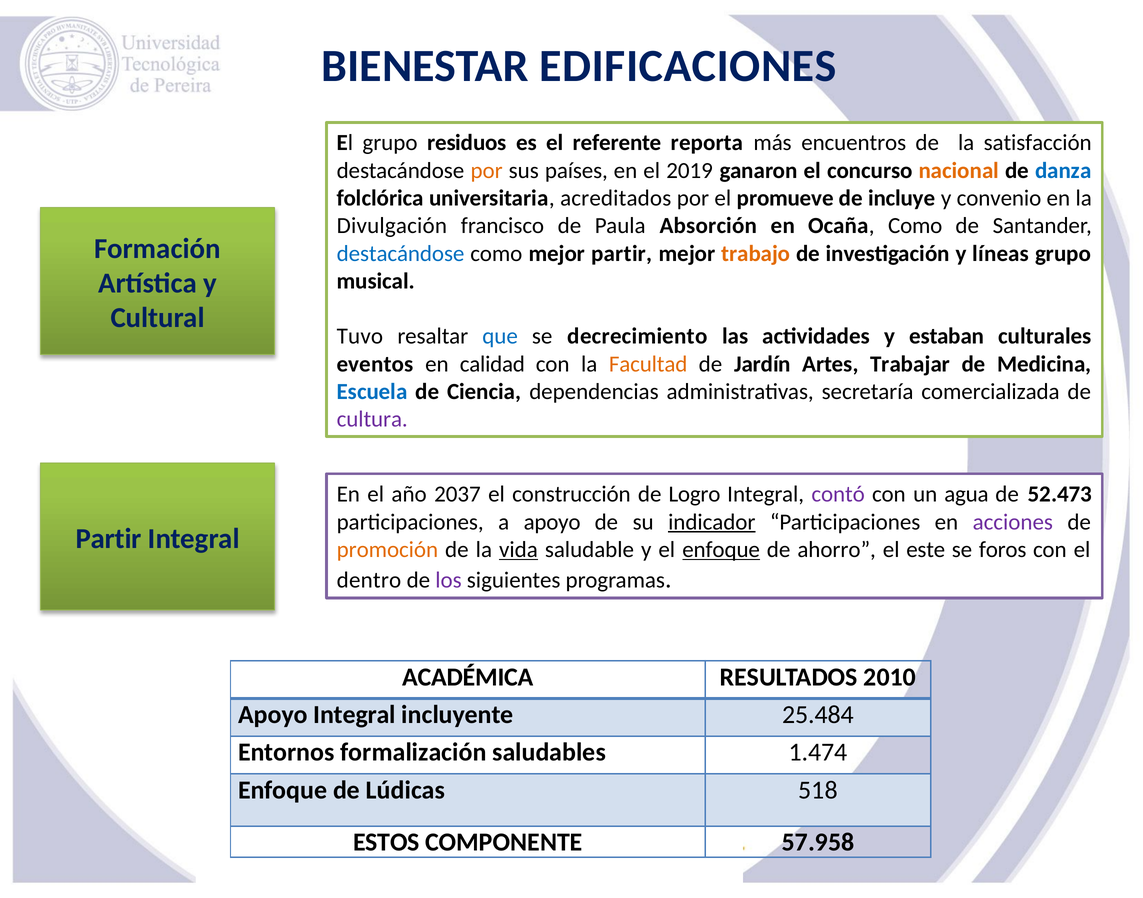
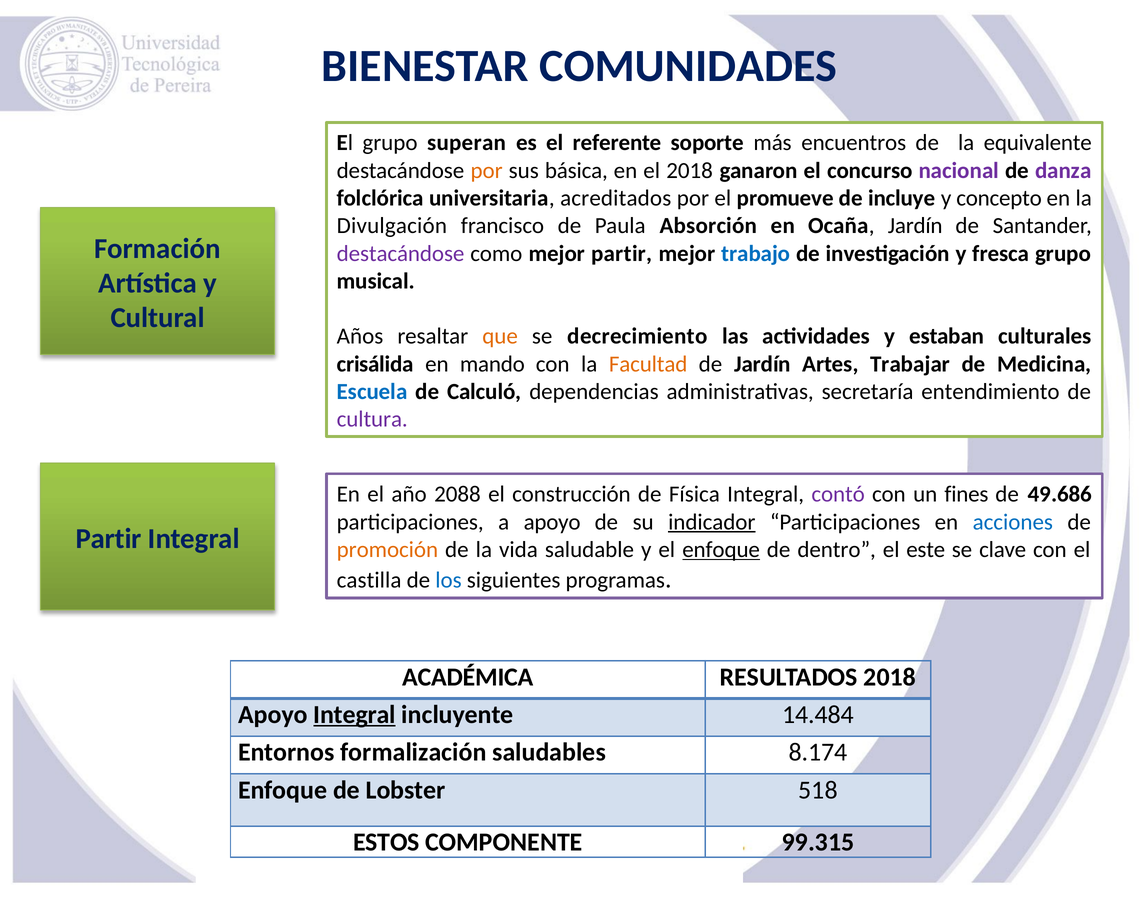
EDIFICACIONES: EDIFICACIONES -> COMUNIDADES (688, 66)
residuos: residuos -> superan (467, 143)
reporta: reporta -> soporte (707, 143)
satisfacción: satisfacción -> equivalente (1038, 143)
países: países -> básica (576, 171)
el 2019: 2019 -> 2018 (690, 171)
nacional colour: orange -> purple (959, 171)
danza colour: blue -> purple (1063, 171)
convenio: convenio -> concepto (999, 198)
Ocaña Como: Como -> Jardín (915, 226)
destacándose colour: blue -> purple (401, 253)
trabajo colour: orange -> blue (756, 253)
líneas: líneas -> fresca (1001, 253)
Tuvo: Tuvo -> Años (360, 336)
que colour: blue -> orange (500, 336)
eventos: eventos -> crisálida (375, 364)
calidad: calidad -> mando (492, 364)
Ciencia: Ciencia -> Calculó (484, 392)
comercializada: comercializada -> entendimiento (990, 392)
2037: 2037 -> 2088 (457, 494)
Logro: Logro -> Física (694, 494)
agua: agua -> fines (966, 494)
52.473: 52.473 -> 49.686 (1060, 494)
acciones colour: purple -> blue (1013, 522)
vida underline: present -> none (518, 550)
ahorro: ahorro -> dentro (837, 550)
foros: foros -> clave (1003, 550)
dentro: dentro -> castilla (369, 580)
los colour: purple -> blue (448, 580)
RESULTADOS 2010: 2010 -> 2018 (890, 677)
Integral underline: none -> present (355, 715)
25.484: 25.484 -> 14.484 (818, 715)
1.474: 1.474 -> 8.174 (818, 752)
Lúdicas: Lúdicas -> Lobster (406, 790)
57.958: 57.958 -> 99.315 (818, 842)
